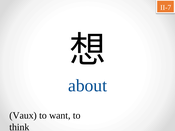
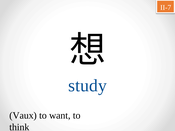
about: about -> study (87, 86)
